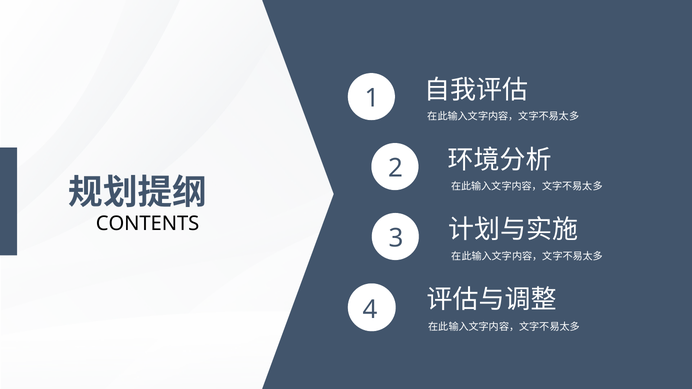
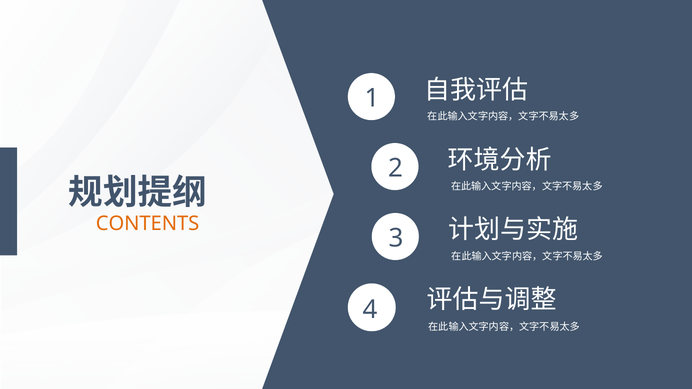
CONTENTS colour: black -> orange (148, 224)
